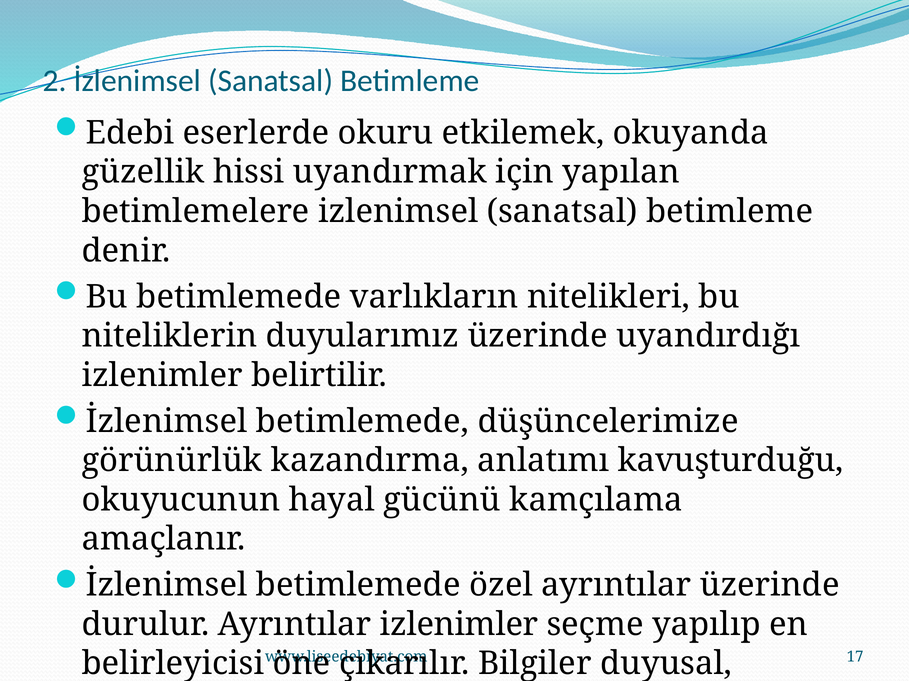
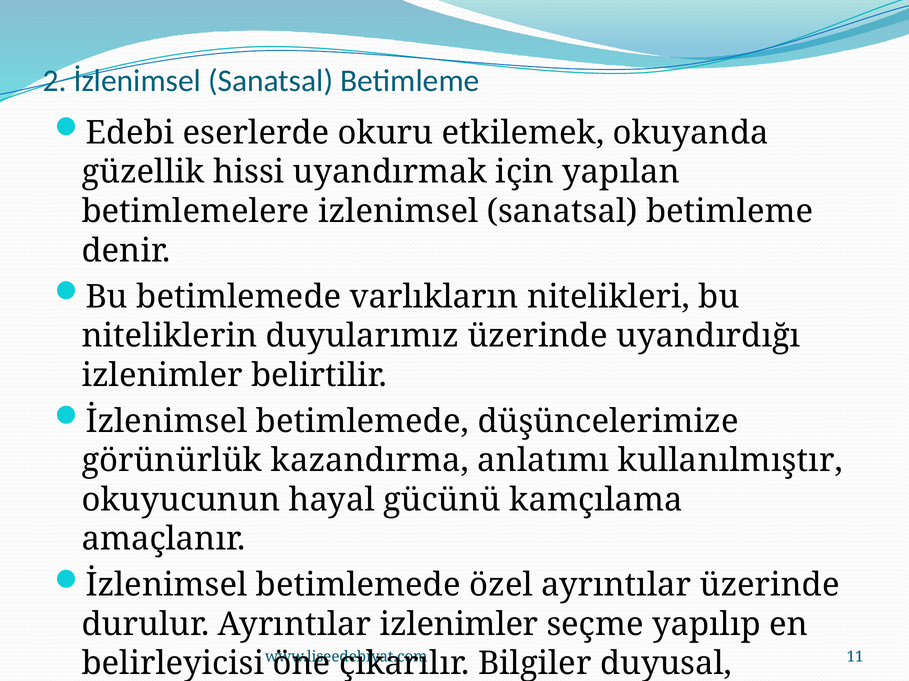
kavuşturduğu: kavuşturduğu -> kullanılmıştır (730, 461)
17: 17 -> 11 (855, 658)
